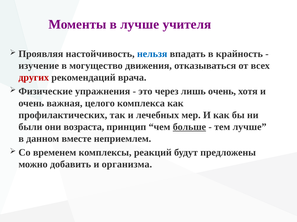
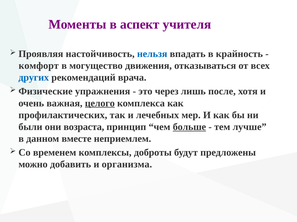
в лучше: лучше -> аспект (140, 24)
изучение: изучение -> комфорт (39, 66)
других colour: red -> blue (34, 78)
лишь очень: очень -> после (222, 92)
целого underline: none -> present (100, 103)
реакций: реакций -> доброты (153, 153)
